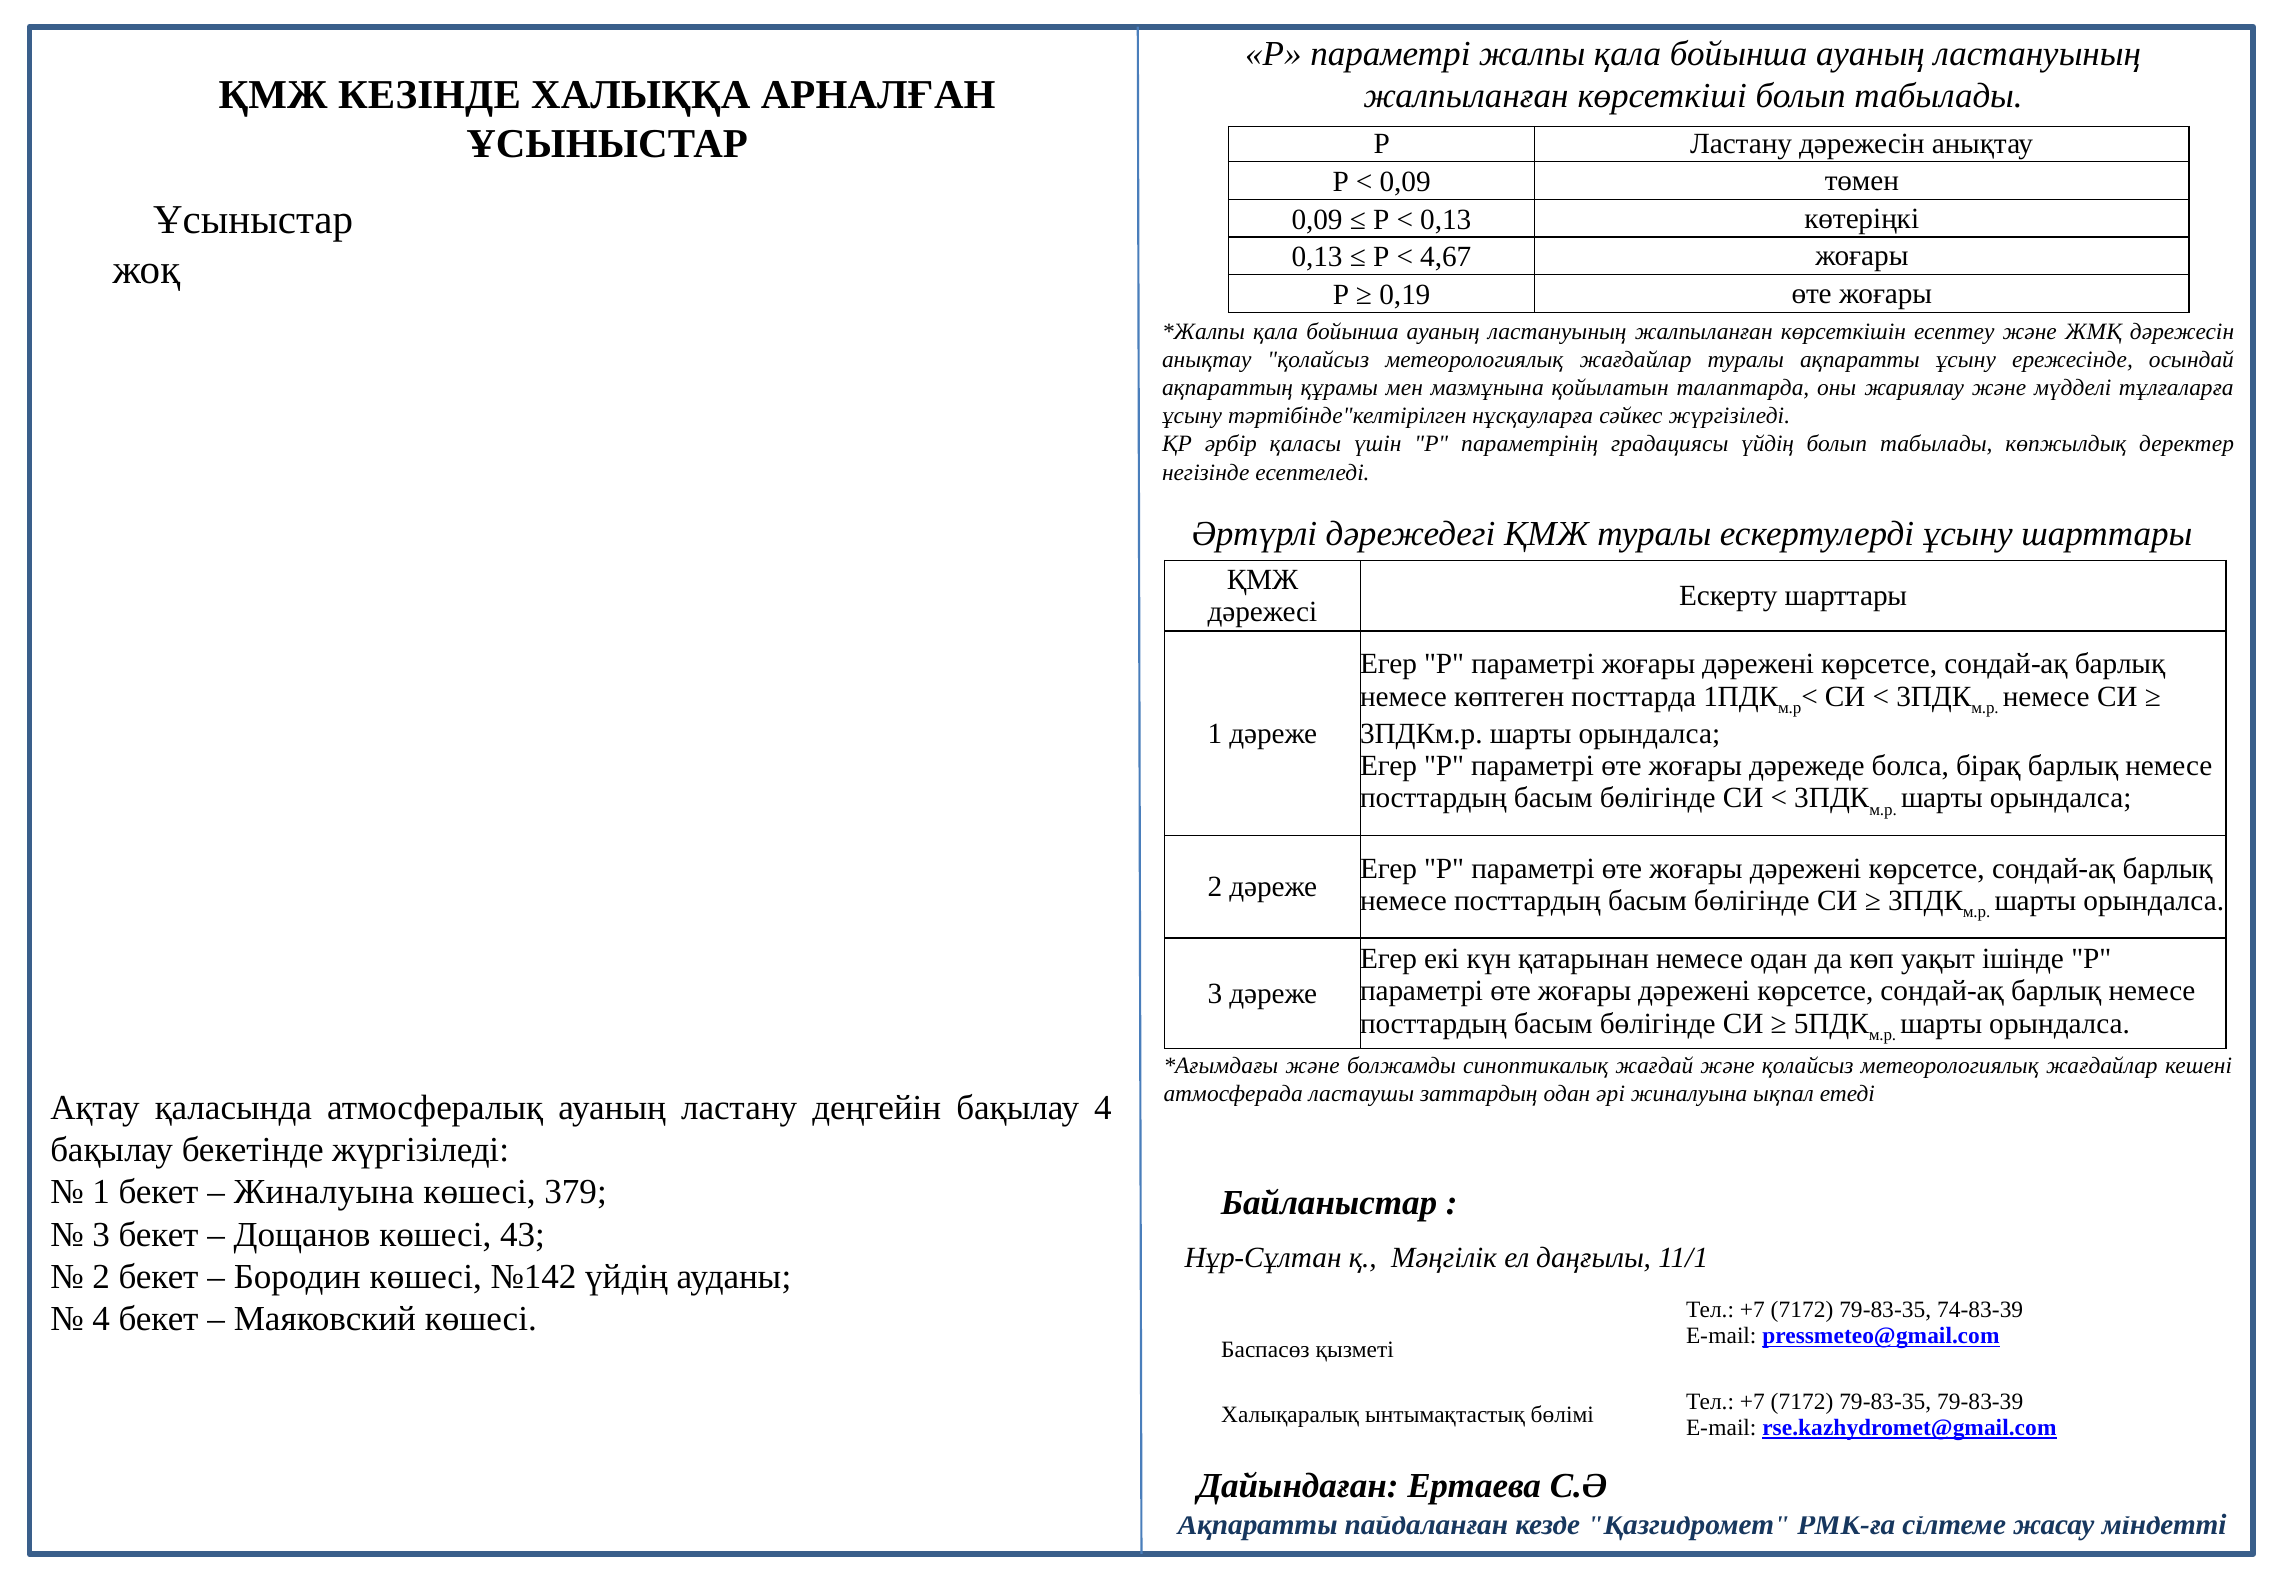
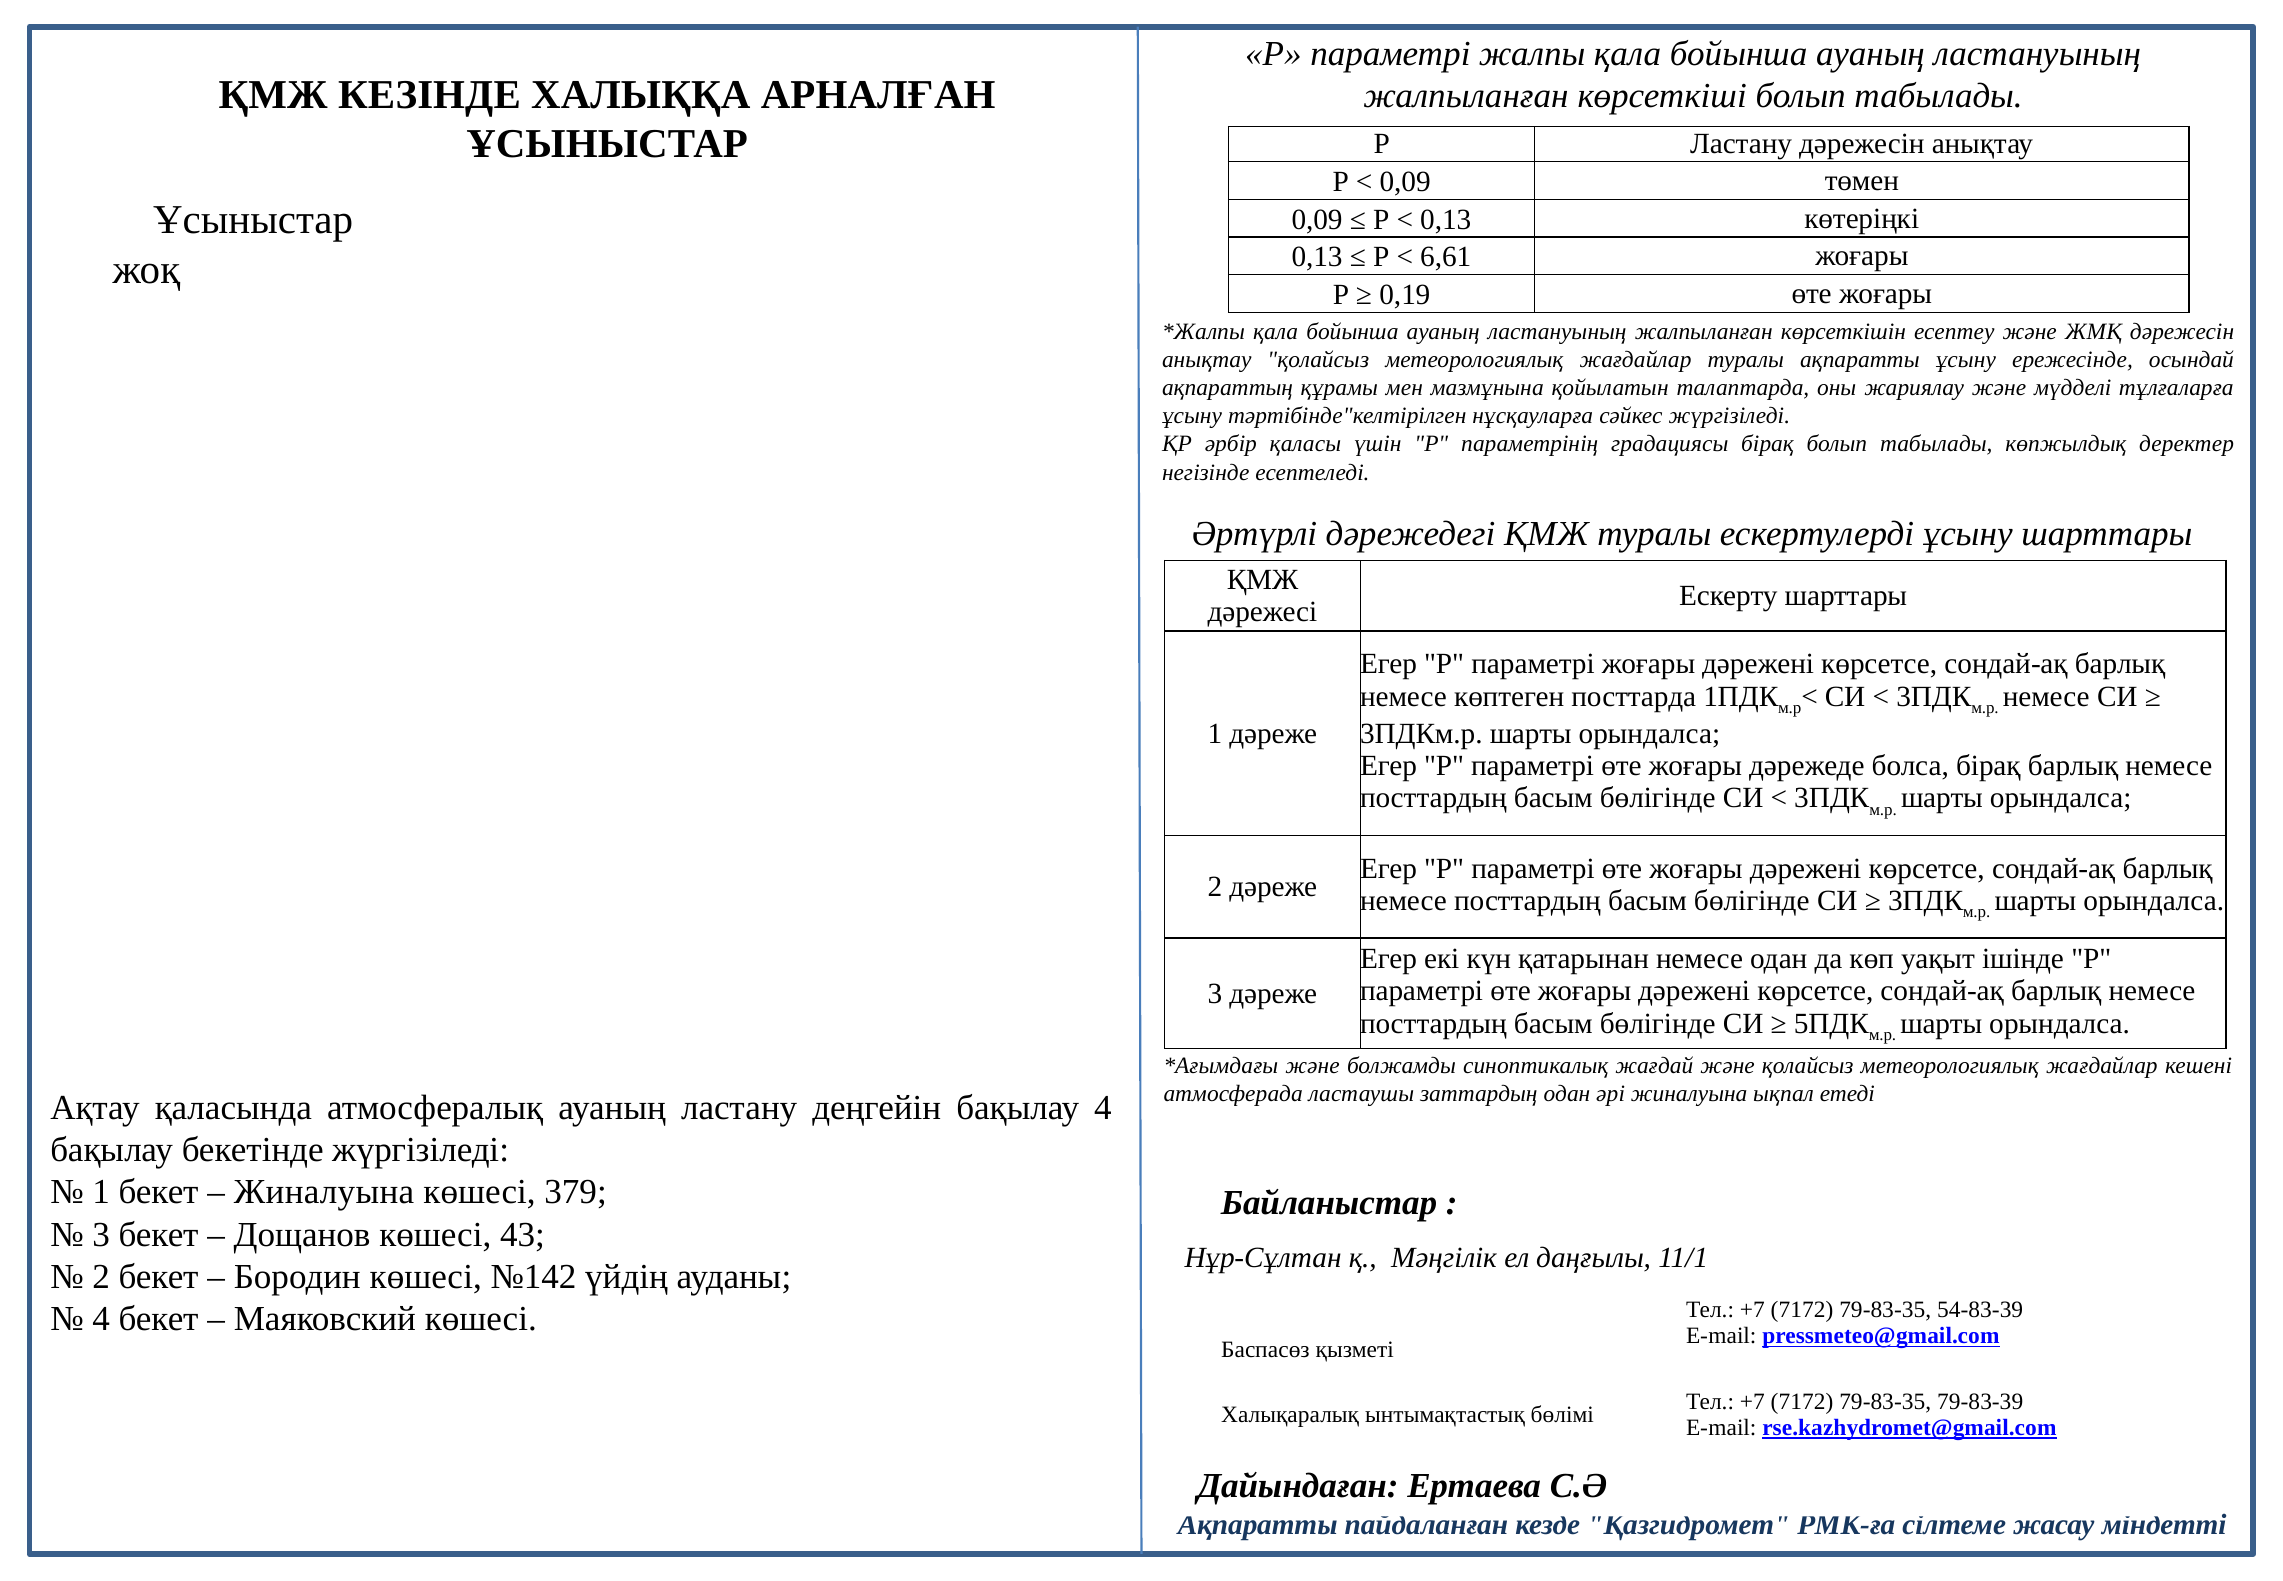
4,67: 4,67 -> 6,61 (1446, 257)
градациясы үйдің: үйдің -> бірақ (1768, 444)
74-83-39: 74-83-39 -> 54-83-39 (1980, 1310)
